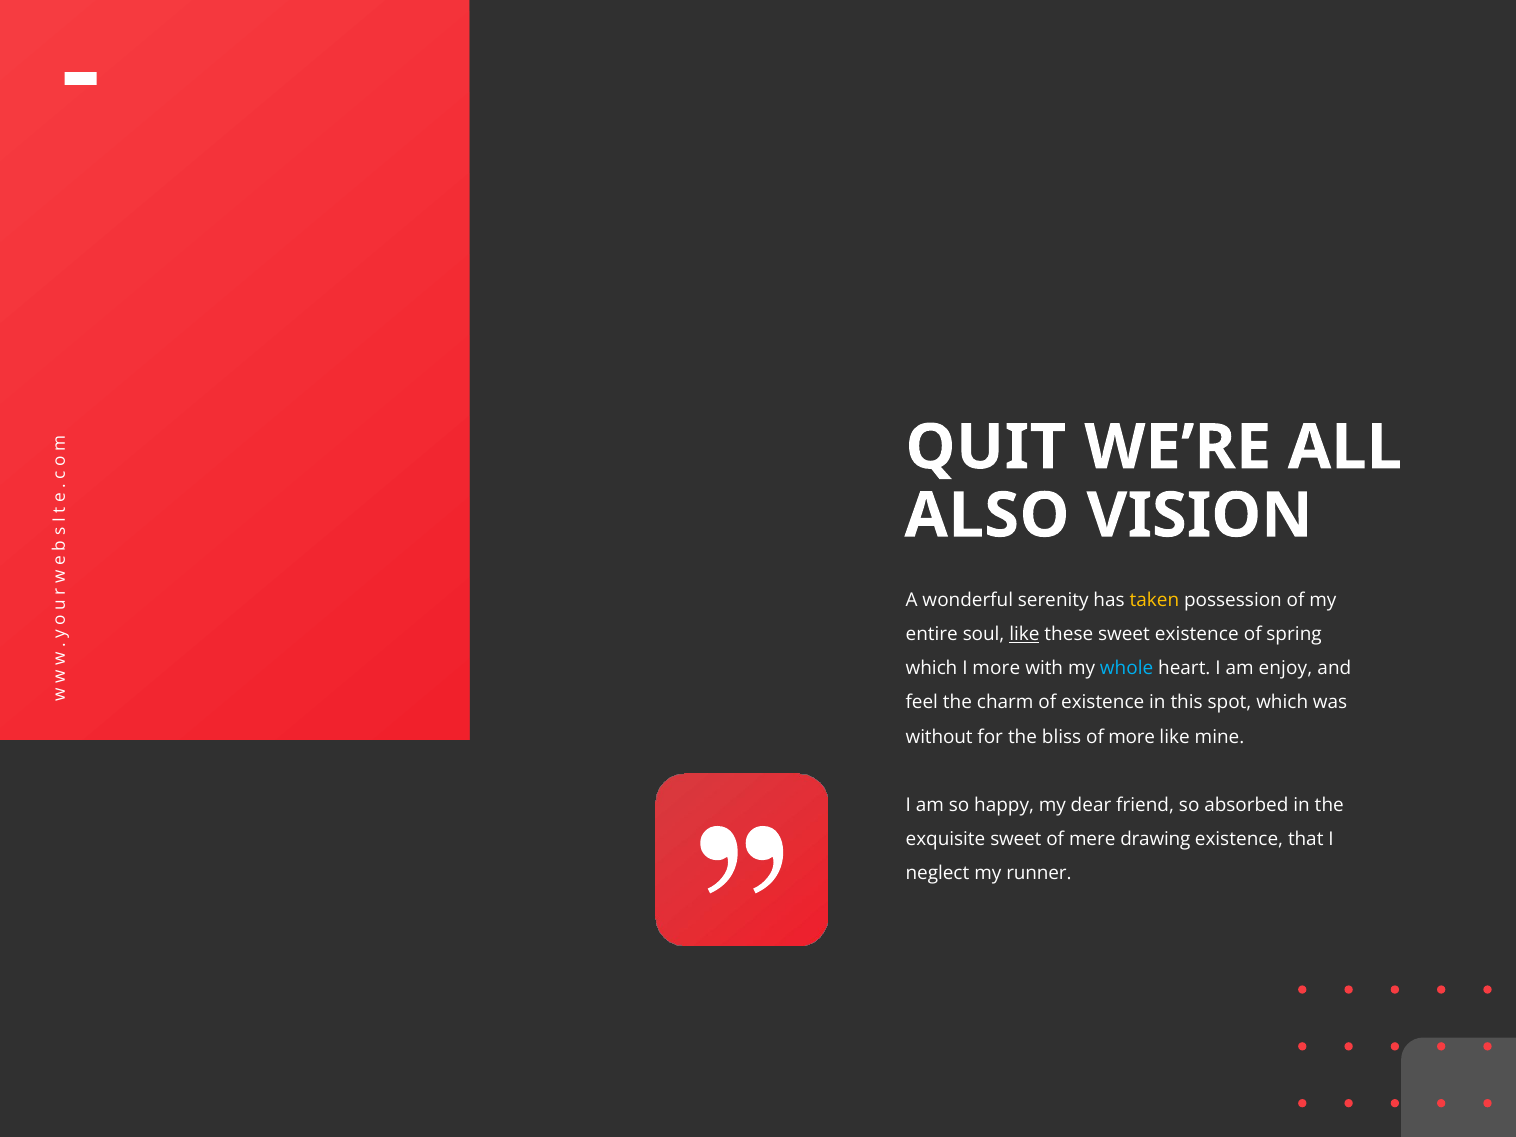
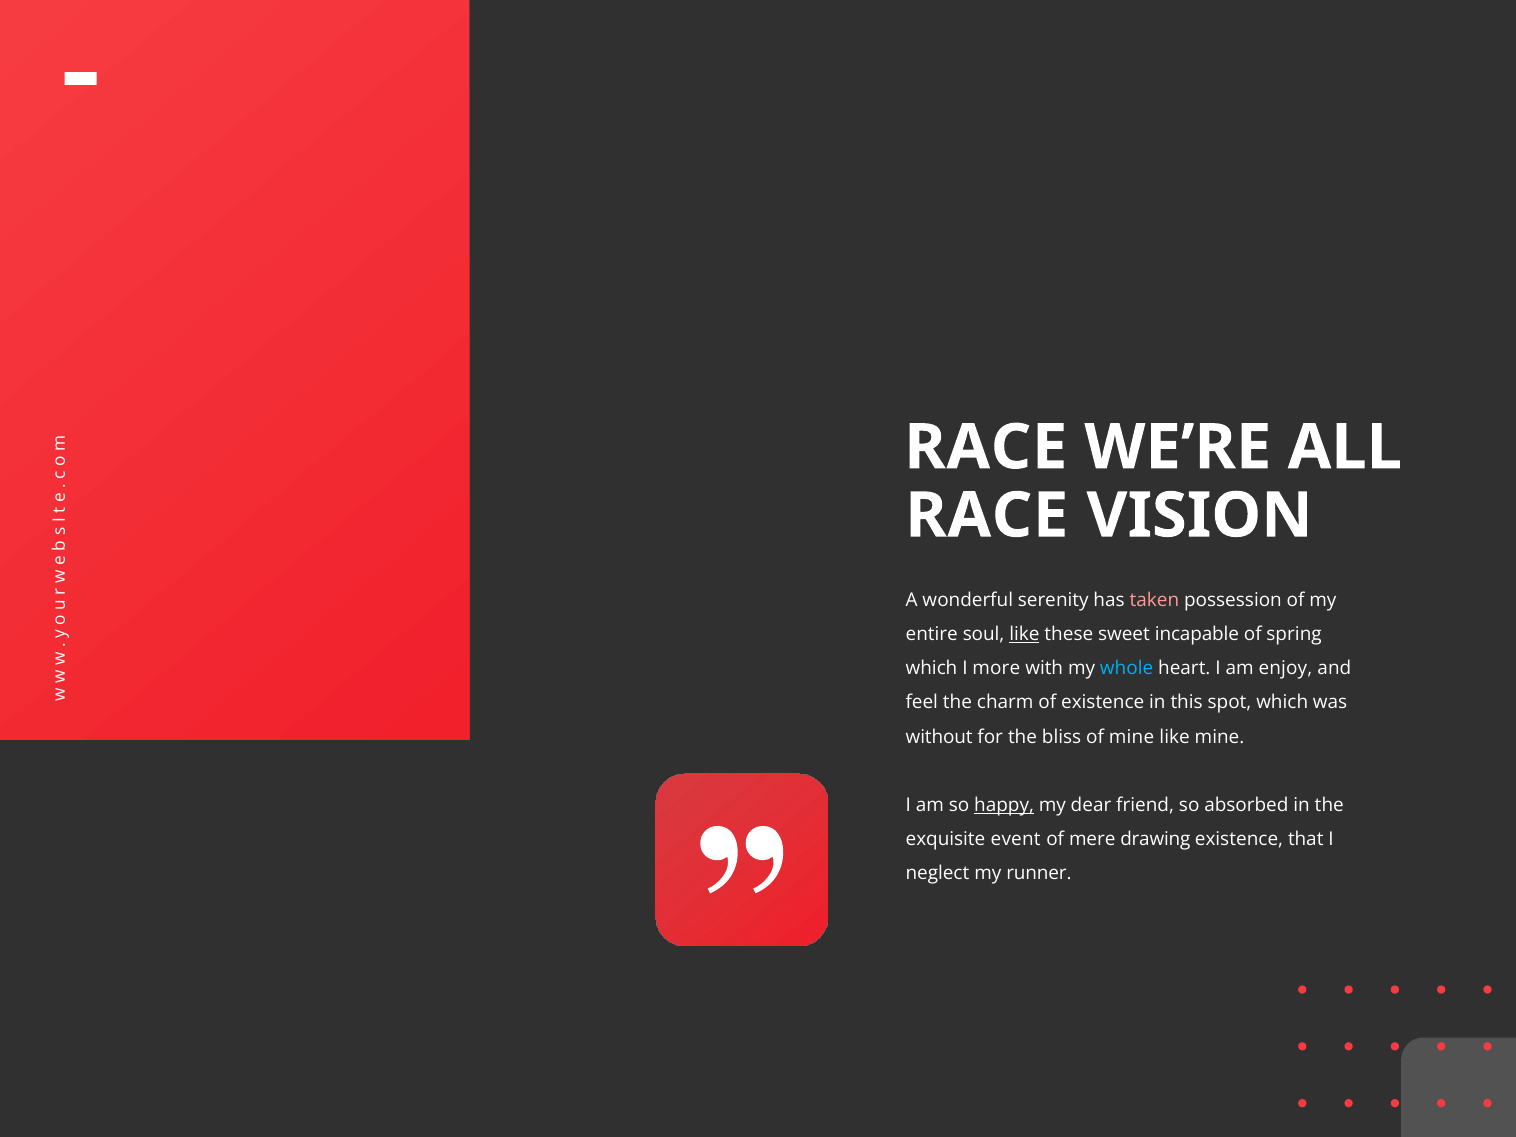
QUIT: QUIT -> RACE (986, 447)
ALSO: ALSO -> RACE (987, 516)
taken colour: yellow -> pink (1154, 600)
sweet existence: existence -> incapable (1197, 634)
of more: more -> mine (1132, 737)
happy underline: none -> present (1004, 805)
exquisite sweet: sweet -> event (1016, 839)
